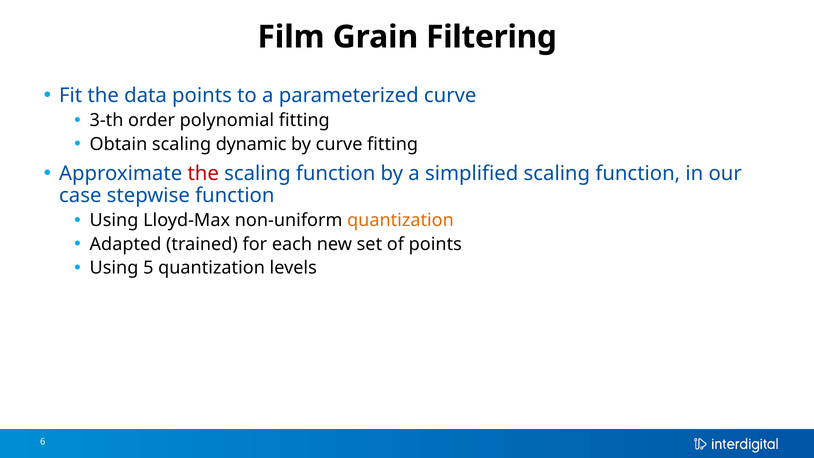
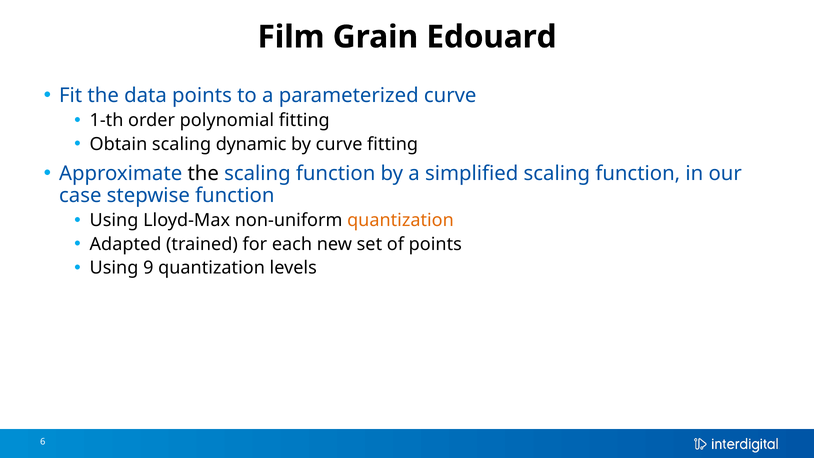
Filtering: Filtering -> Edouard (491, 37)
3-th: 3-th -> 1-th (107, 120)
the colour: red -> black (203, 173)
5: 5 -> 9 (148, 268)
